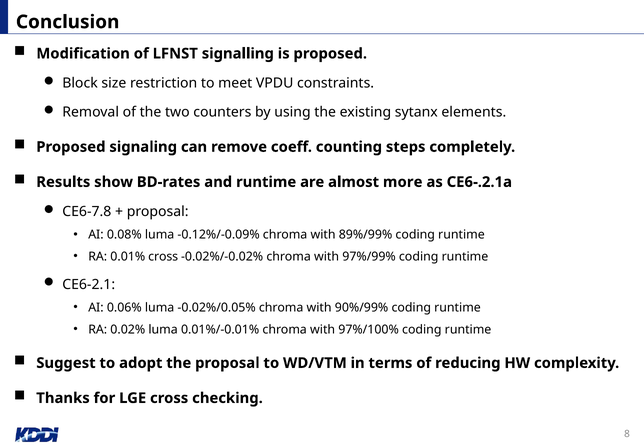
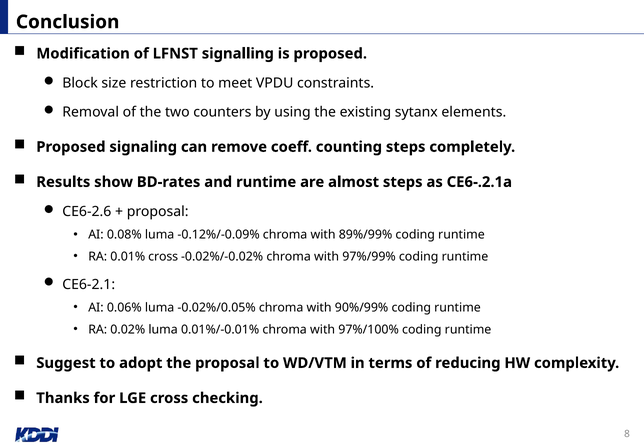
almost more: more -> steps (403, 182)
CE6-7.8: CE6-7.8 -> CE6-2.6 (87, 212)
